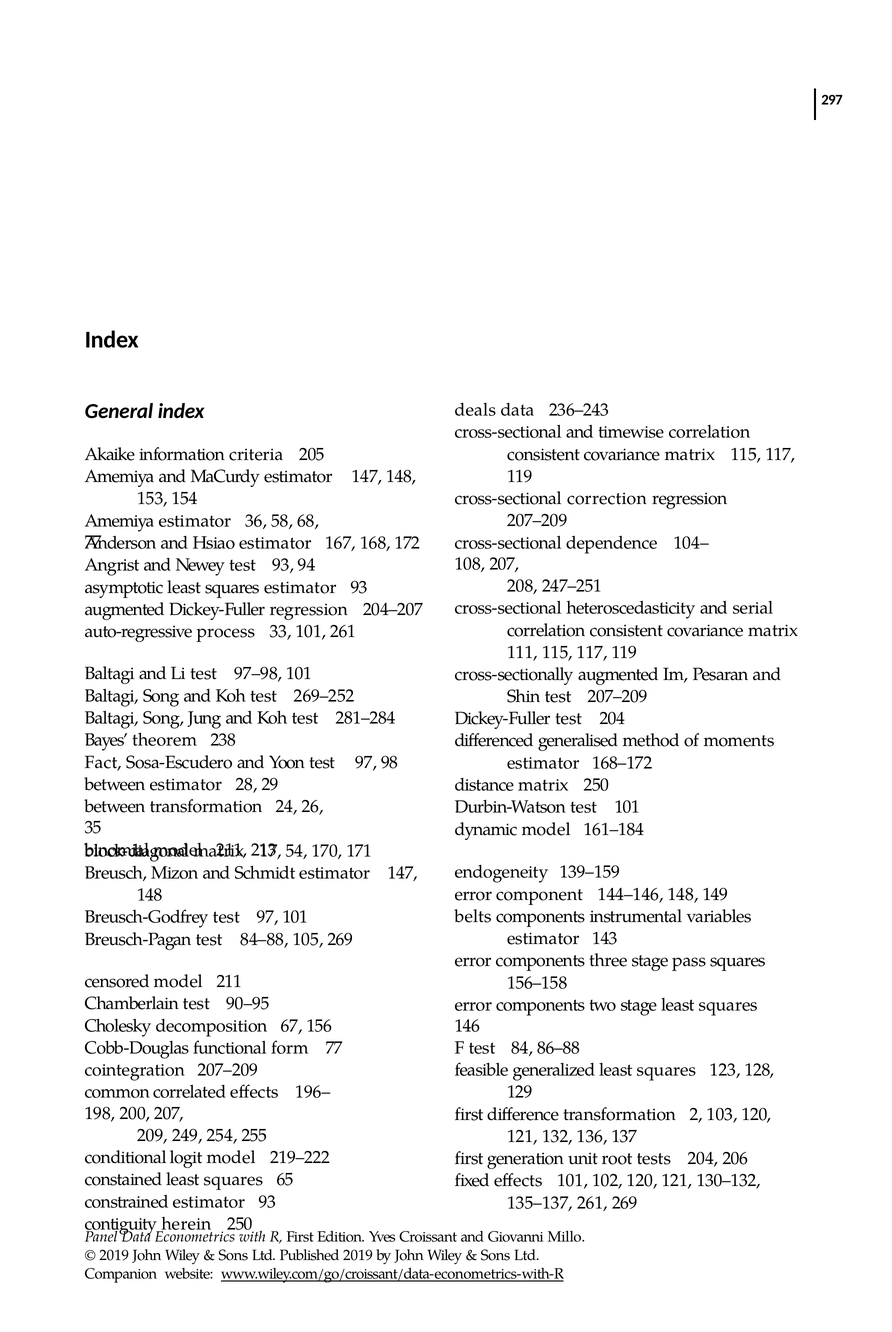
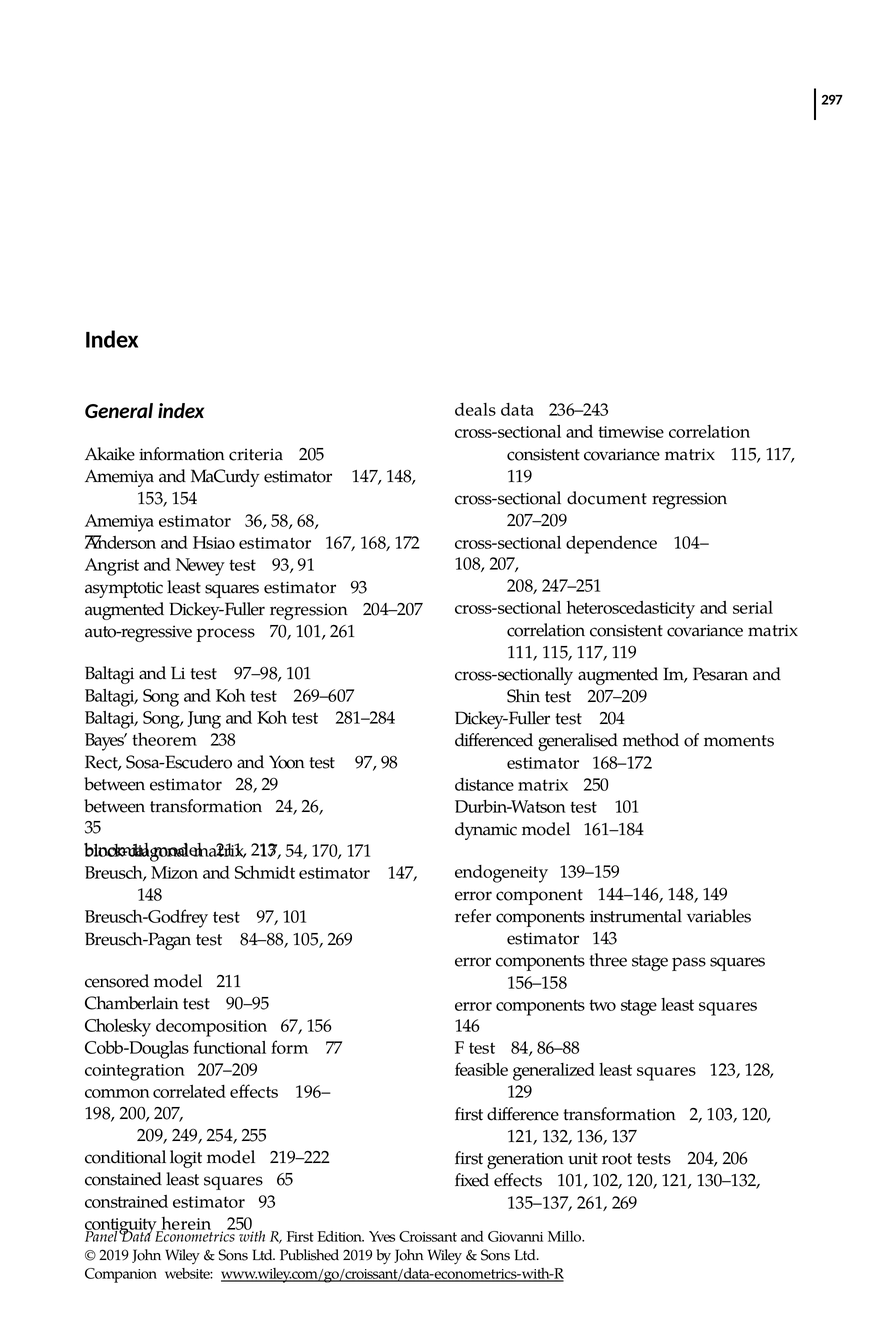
correction: correction -> document (607, 499)
94: 94 -> 91 (307, 565)
33: 33 -> 70 (281, 632)
269–252: 269–252 -> 269–607 (324, 696)
Fact: Fact -> Rect (103, 763)
belts: belts -> refer (473, 917)
